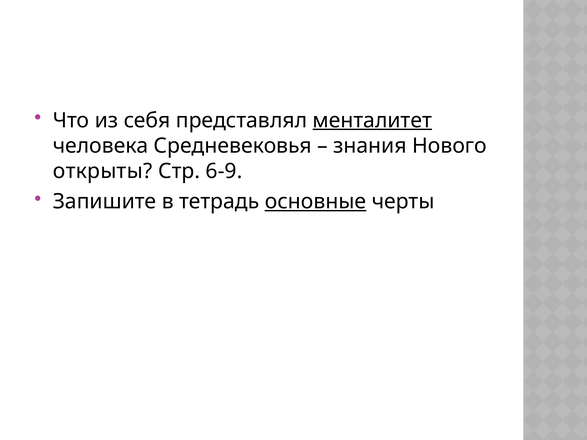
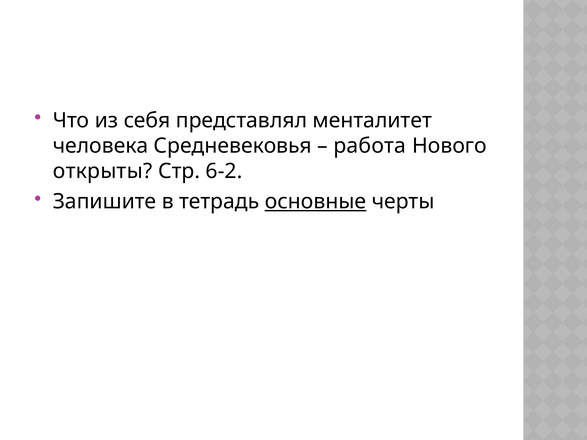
менталитет underline: present -> none (372, 120)
знания: знания -> работа (370, 146)
6-9: 6-9 -> 6-2 (224, 171)
